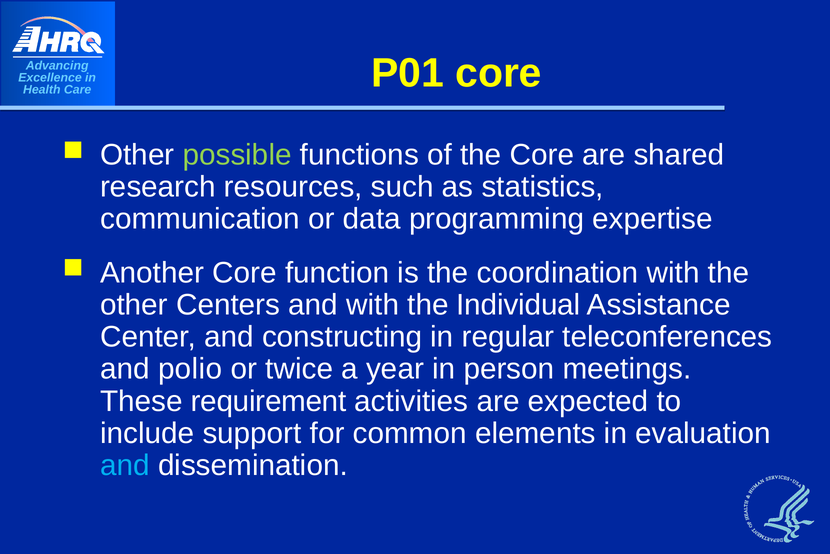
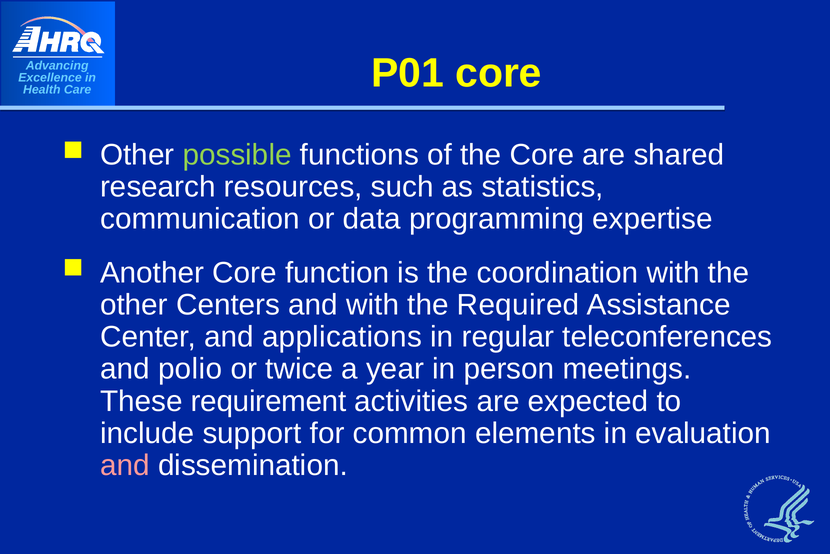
Individual: Individual -> Required (518, 305)
constructing: constructing -> applications (342, 337)
and colour: light blue -> pink (125, 465)
